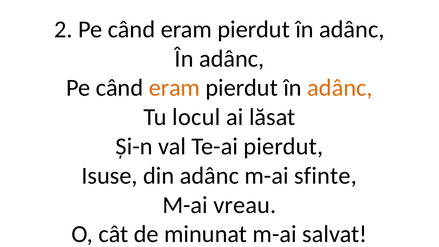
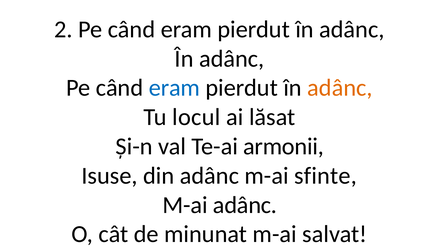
eram colour: orange -> blue (174, 88)
Te-ai pierdut: pierdut -> armonii (284, 146)
M-ai vreau: vreau -> adânc (245, 205)
